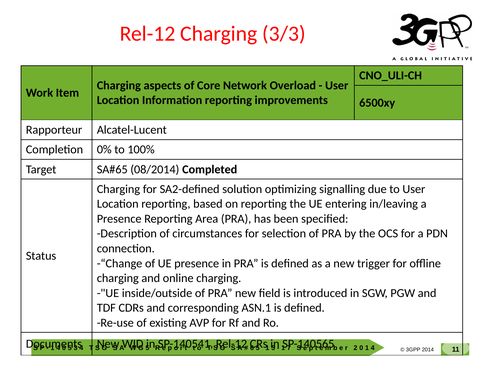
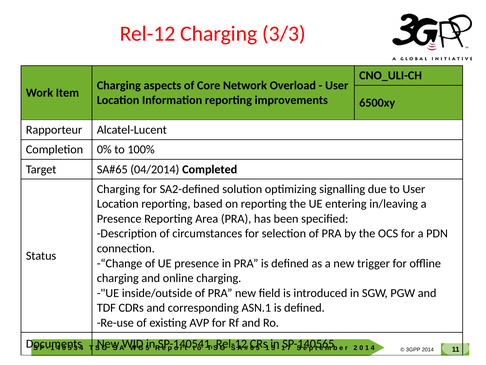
08/2014: 08/2014 -> 04/2014 (155, 169)
